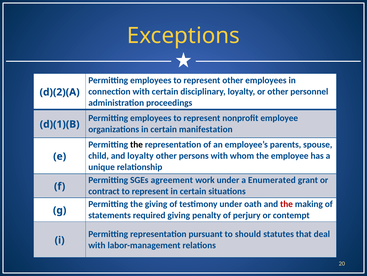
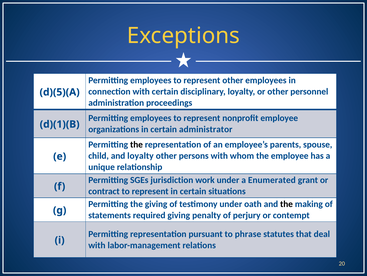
d)(2)(A: d)(2)(A -> d)(5)(A (60, 92)
manifestation: manifestation -> administrator (206, 129)
agreement: agreement -> jurisdiction (172, 180)
the colour: red -> black (286, 204)
should: should -> phrase (248, 233)
